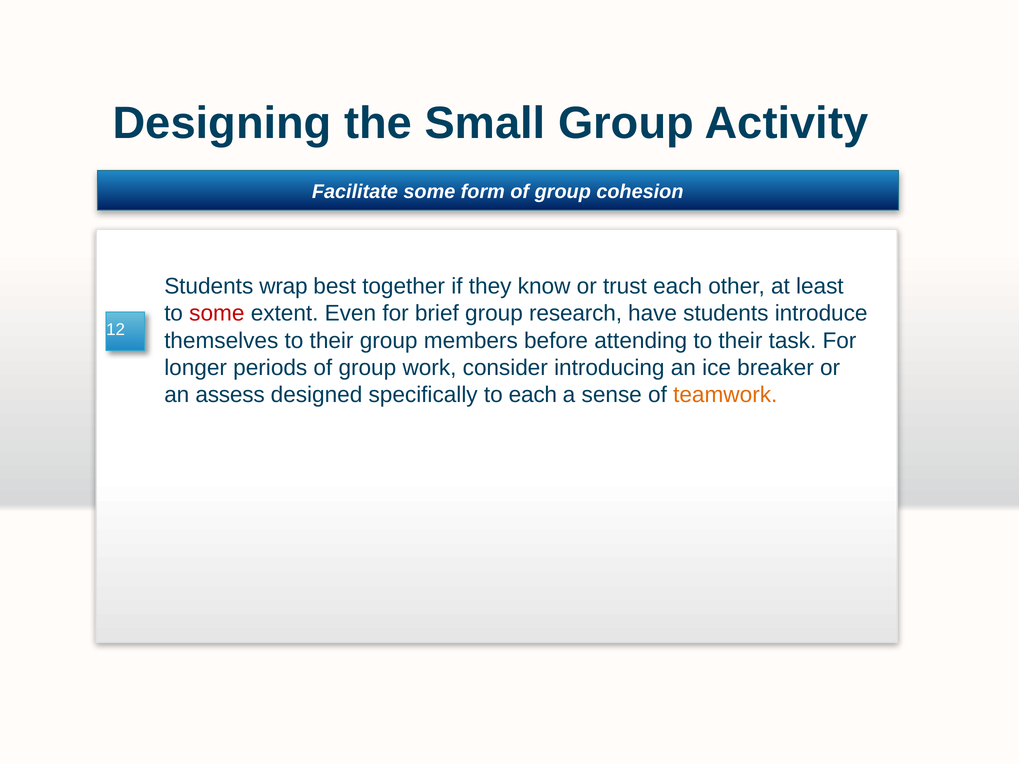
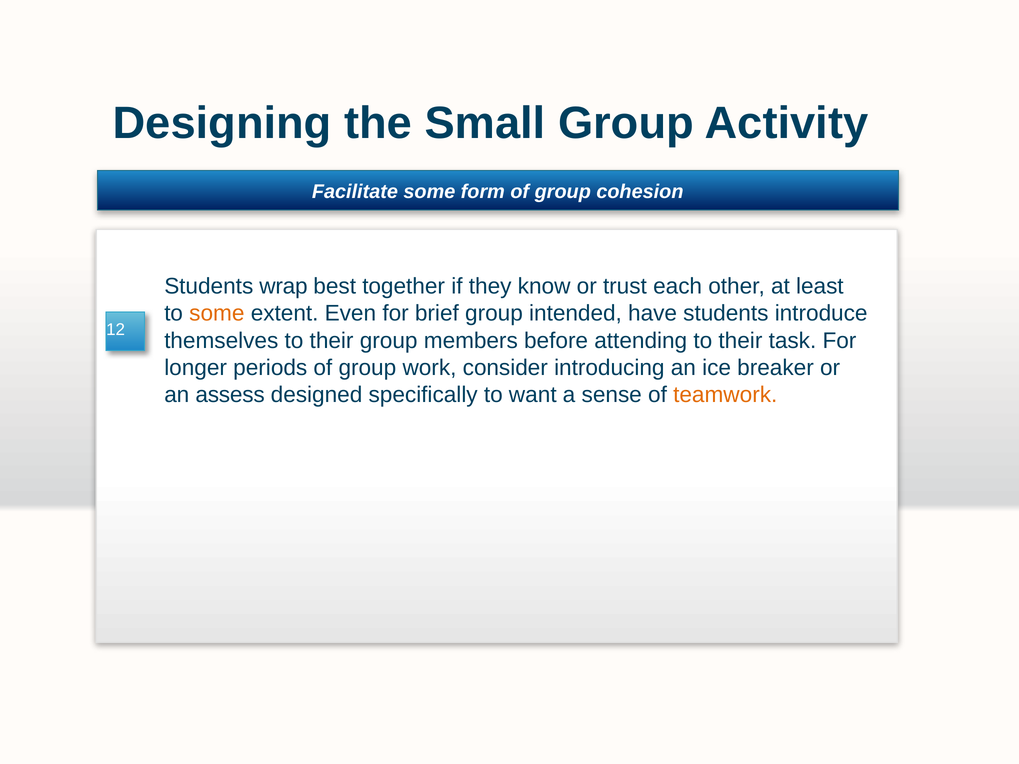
some colour: red -> orange (217, 314)
research: research -> intended (575, 314)
to each: each -> want (533, 395)
